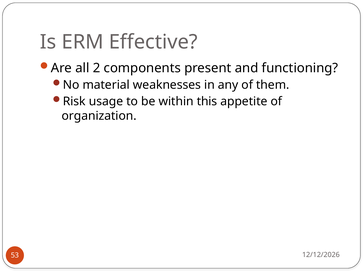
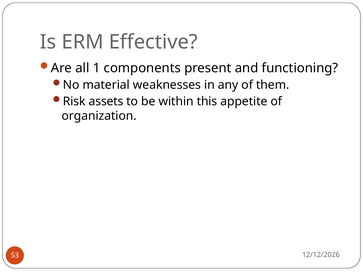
2: 2 -> 1 (97, 68)
usage: usage -> assets (106, 101)
